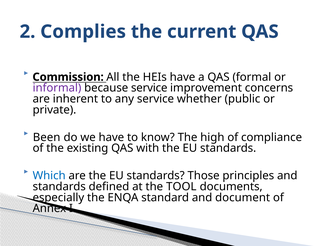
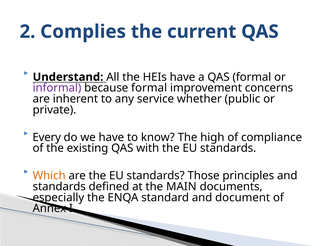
Commission: Commission -> Understand (68, 77)
because service: service -> formal (149, 88)
Been: Been -> Every (47, 137)
Which colour: blue -> orange (49, 175)
TOOL: TOOL -> MAIN (181, 186)
